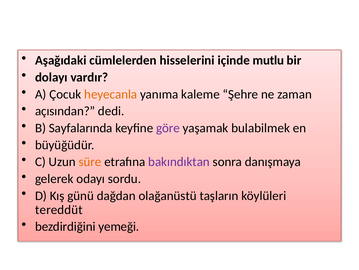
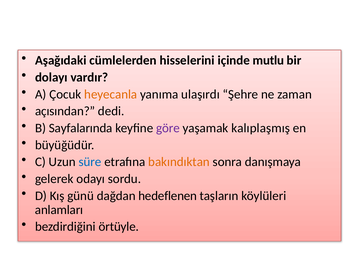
kaleme: kaleme -> ulaşırdı (201, 94)
bulabilmek: bulabilmek -> kalıplaşmış (261, 128)
süre colour: orange -> blue (90, 161)
bakındıktan colour: purple -> orange (179, 161)
olağanüstü: olağanüstü -> hedeflenen (168, 195)
tereddüt: tereddüt -> anlamları (59, 209)
yemeği: yemeği -> örtüyle (119, 226)
